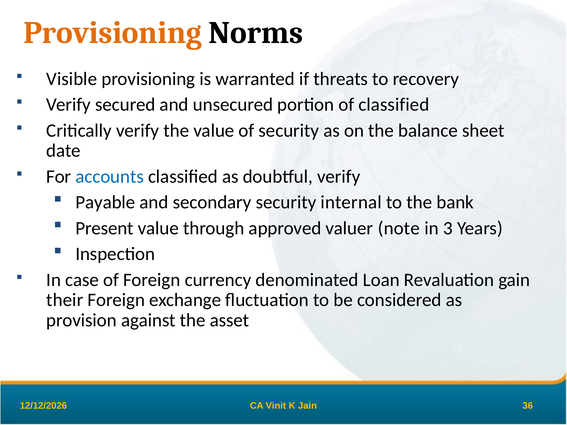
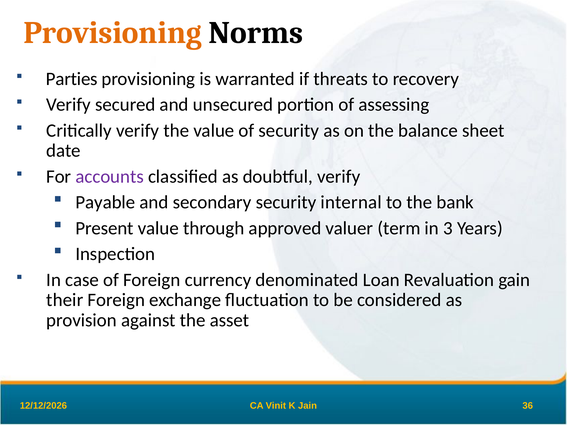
Visible: Visible -> Parties (72, 79)
of classified: classified -> assessing (394, 105)
accounts colour: blue -> purple (110, 177)
note: note -> term (399, 228)
